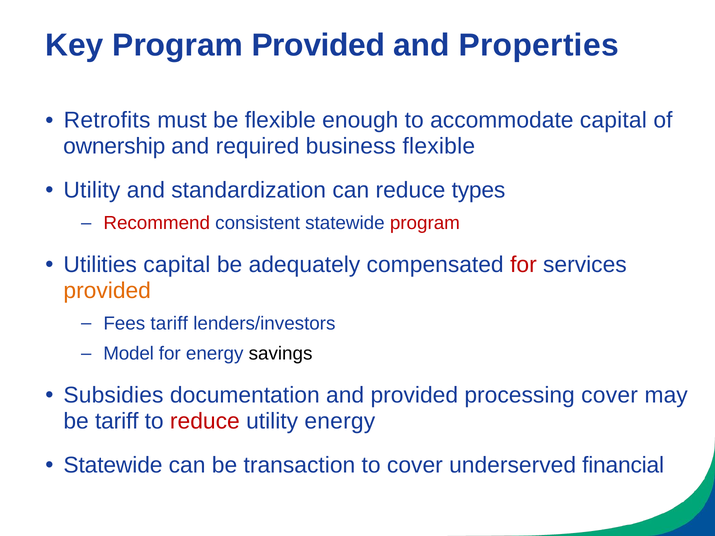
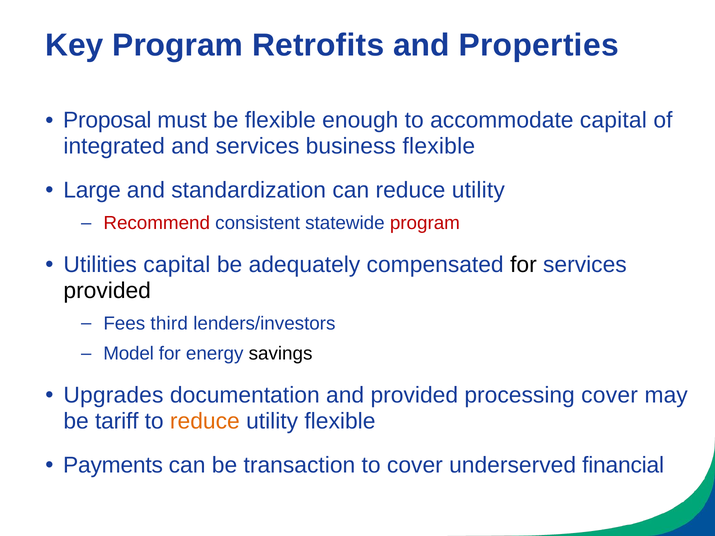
Program Provided: Provided -> Retrofits (318, 45)
Retrofits: Retrofits -> Proposal (107, 121)
ownership: ownership -> integrated (114, 147)
and required: required -> services (258, 147)
Utility: Utility -> Large (92, 190)
can reduce types: types -> utility (478, 190)
for colour: red -> black (523, 265)
provided colour: orange -> black (107, 291)
Fees tariff: tariff -> third (169, 323)
Subsidies: Subsidies -> Upgrades (113, 396)
reduce colour: red -> orange (205, 422)
utility energy: energy -> flexible (340, 422)
Statewide: Statewide -> Payments (113, 465)
